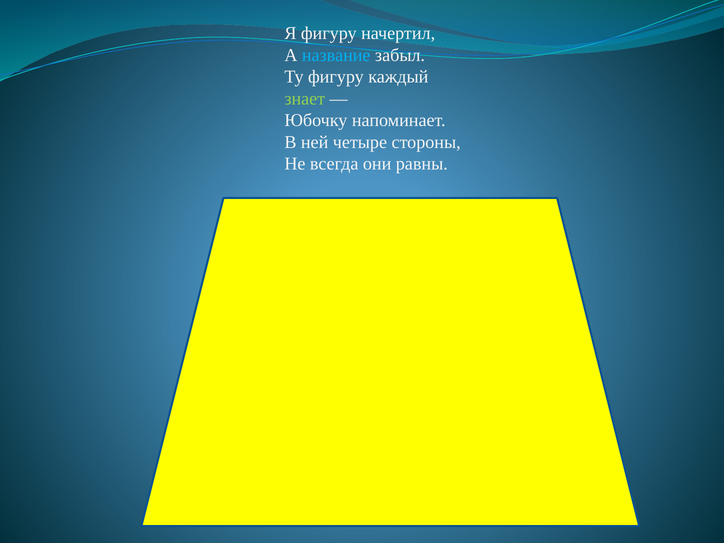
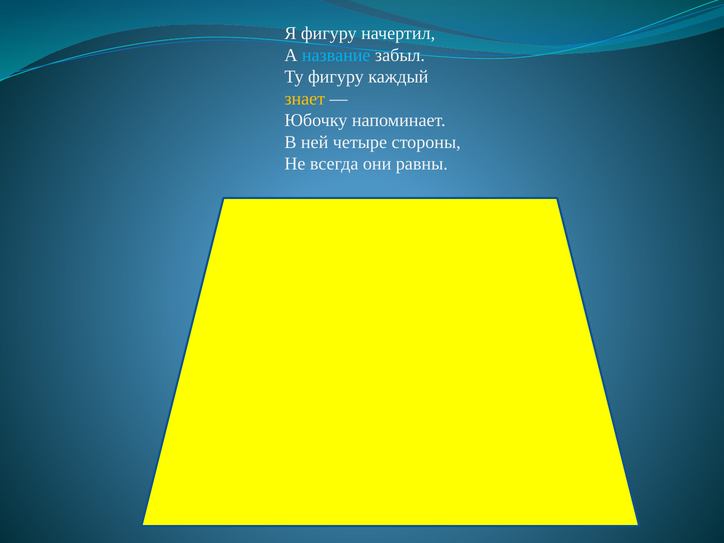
знает colour: light green -> yellow (305, 99)
